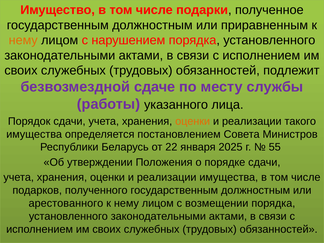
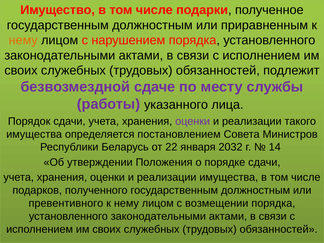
оценки colour: orange -> purple (193, 121)
2025: 2025 -> 2032 (231, 147)
55: 55 -> 14 (275, 147)
арестованного: арестованного -> превентивного (66, 203)
